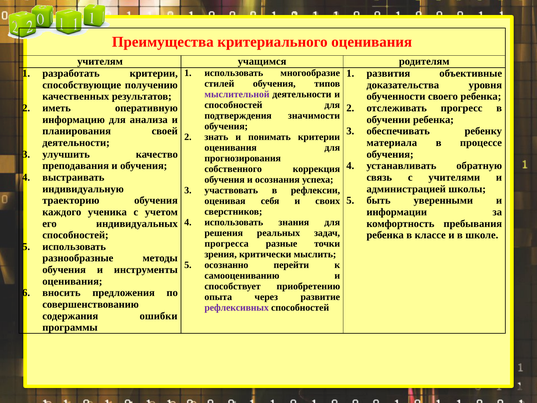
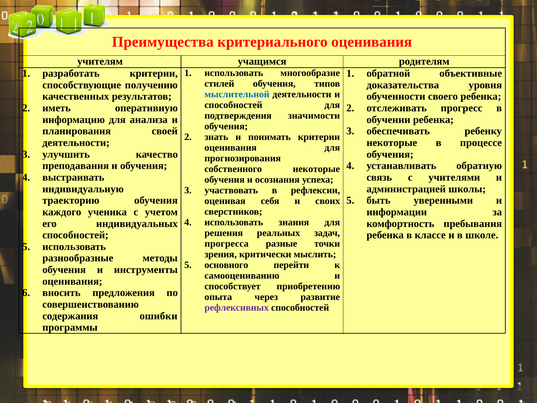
развития: развития -> обратной (388, 73)
мыслительной colour: purple -> blue (237, 94)
материала: материала -> некоторые (392, 143)
собственного коррекция: коррекция -> некоторые (316, 169)
осознанно: осознанно -> основного (226, 265)
